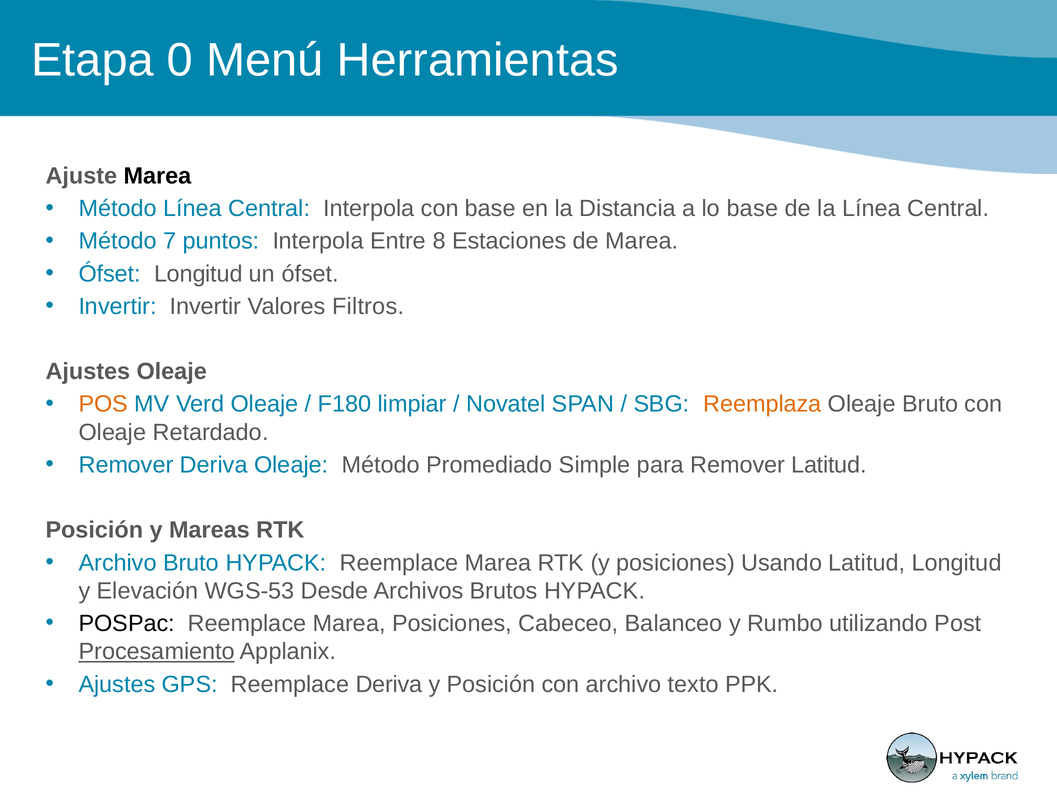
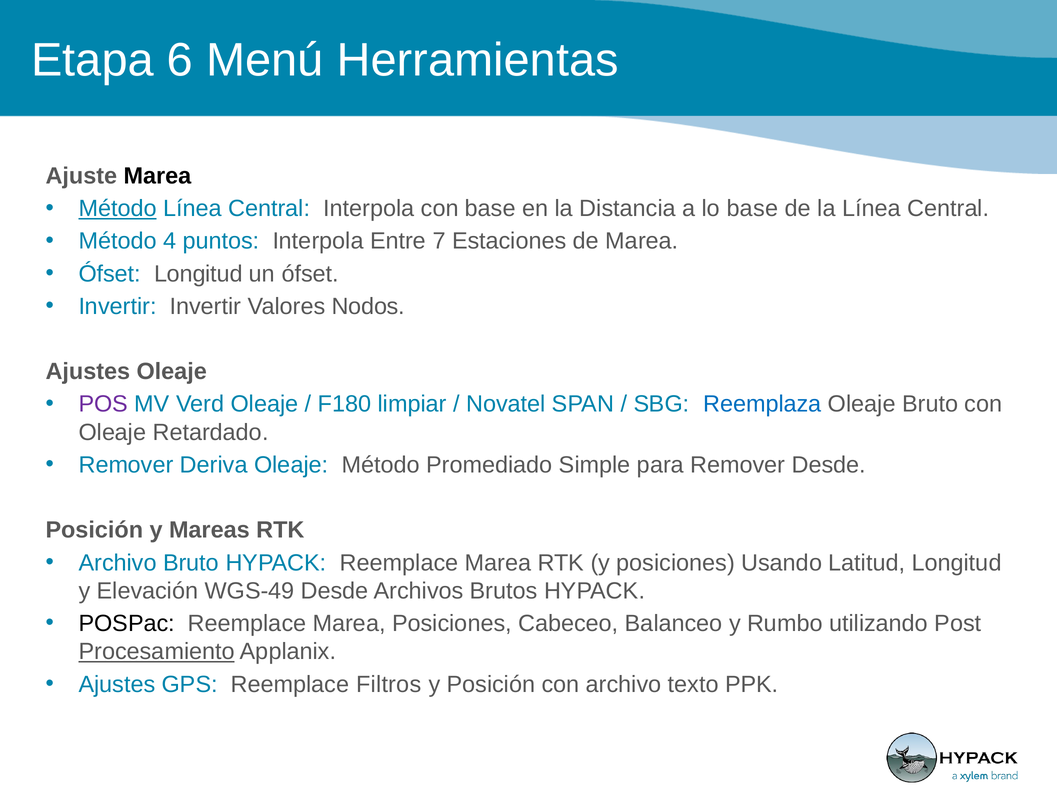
0: 0 -> 6 (180, 60)
Método underline: none -> present (118, 209)
7: 7 -> 4 (170, 241)
8: 8 -> 7 (439, 241)
Filtros: Filtros -> Nodos (368, 306)
POS colour: orange -> purple (103, 404)
Reemplaza colour: orange -> blue (762, 404)
Remover Latitud: Latitud -> Desde (829, 465)
WGS-53: WGS-53 -> WGS-49 (250, 591)
Reemplace Deriva: Deriva -> Filtros (389, 684)
